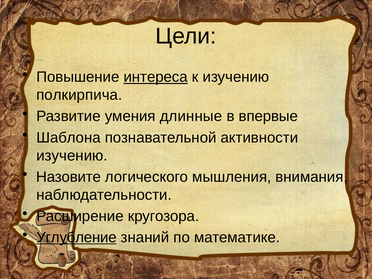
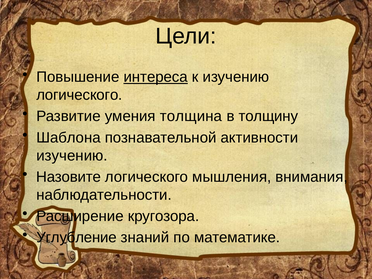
полкирпича: полкирпича -> логического (79, 95)
длинные: длинные -> толщина (191, 116)
впервые: впервые -> толщину (268, 116)
Углубление underline: present -> none (77, 237)
